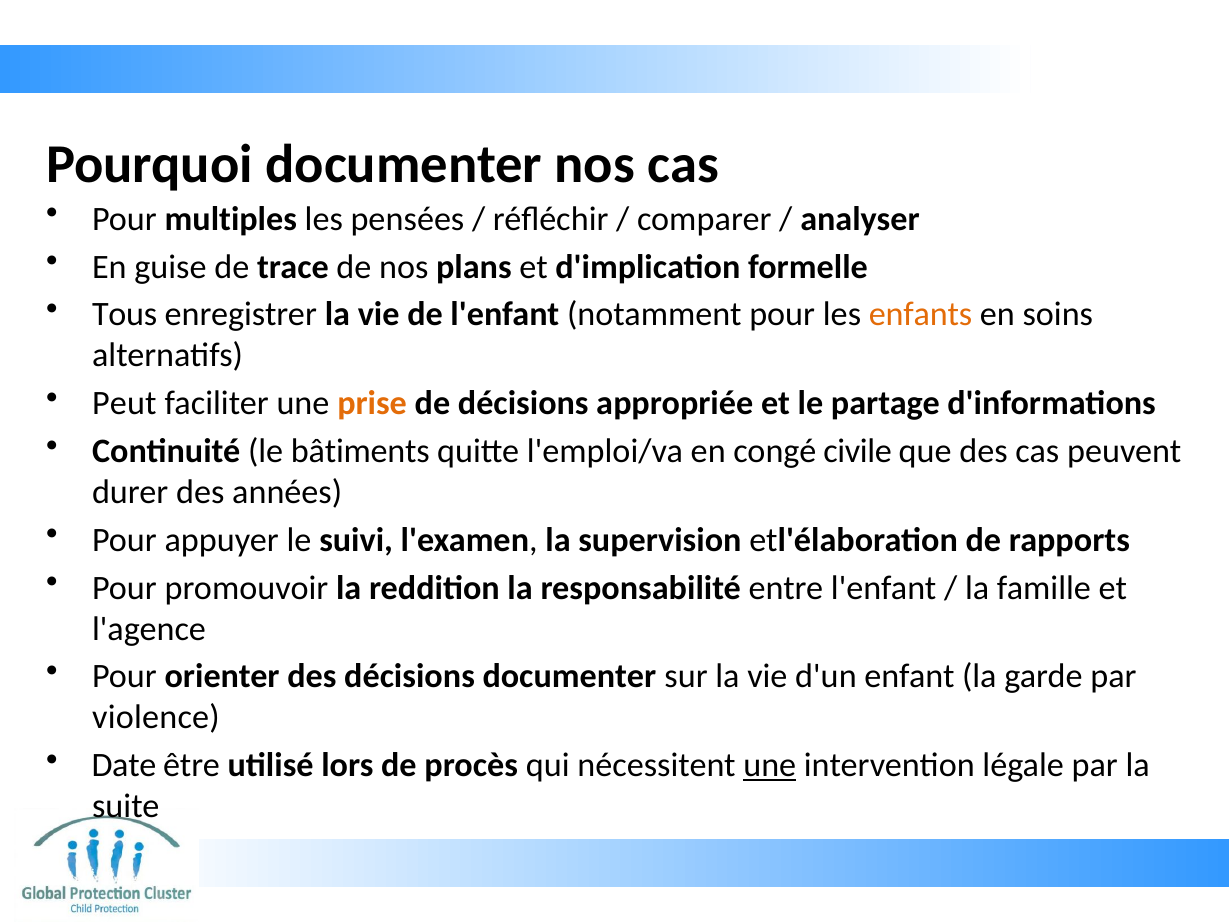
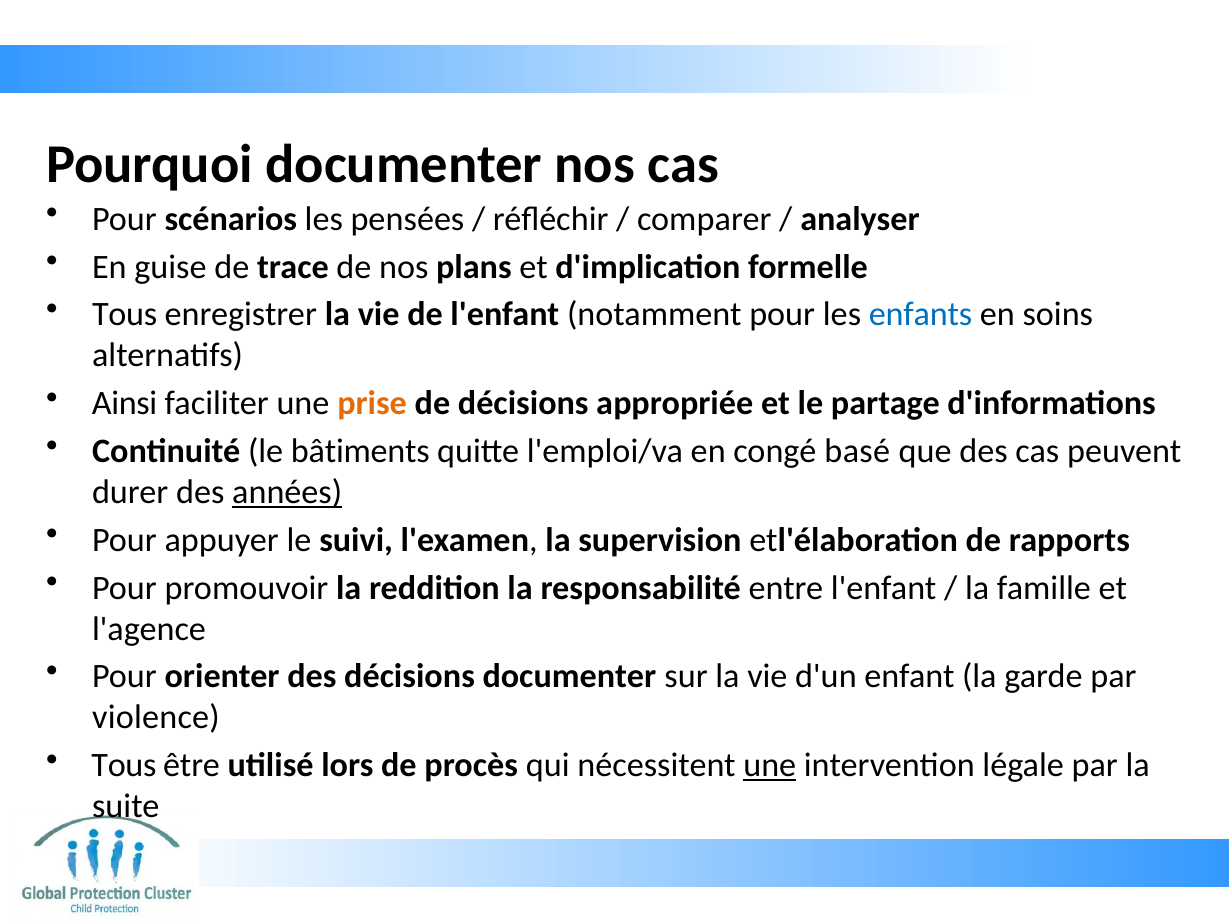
multiples: multiples -> scénarios (231, 219)
enfants colour: orange -> blue (921, 315)
Peut: Peut -> Ainsi (125, 403)
civile: civile -> basé (857, 451)
années underline: none -> present (287, 492)
Date: Date -> Tous (124, 765)
